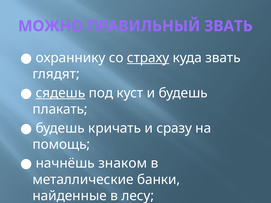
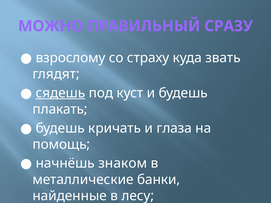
ПРАВИЛЬНЫЙ ЗВАТЬ: ЗВАТЬ -> СРАЗУ (229, 26)
охраннику: охраннику -> взрослому (71, 58)
страху underline: present -> none (148, 58)
сразу: сразу -> глаза (174, 128)
